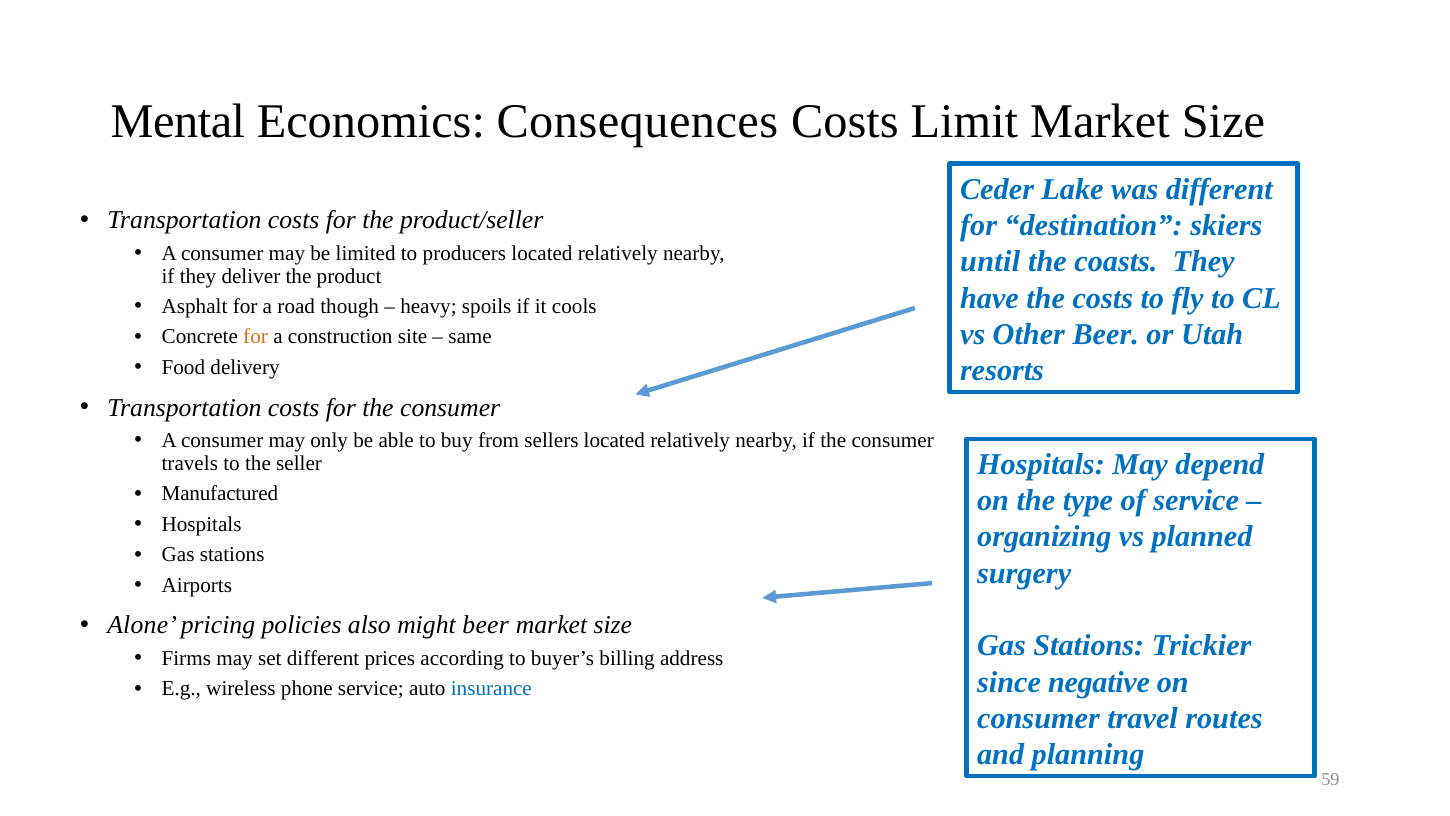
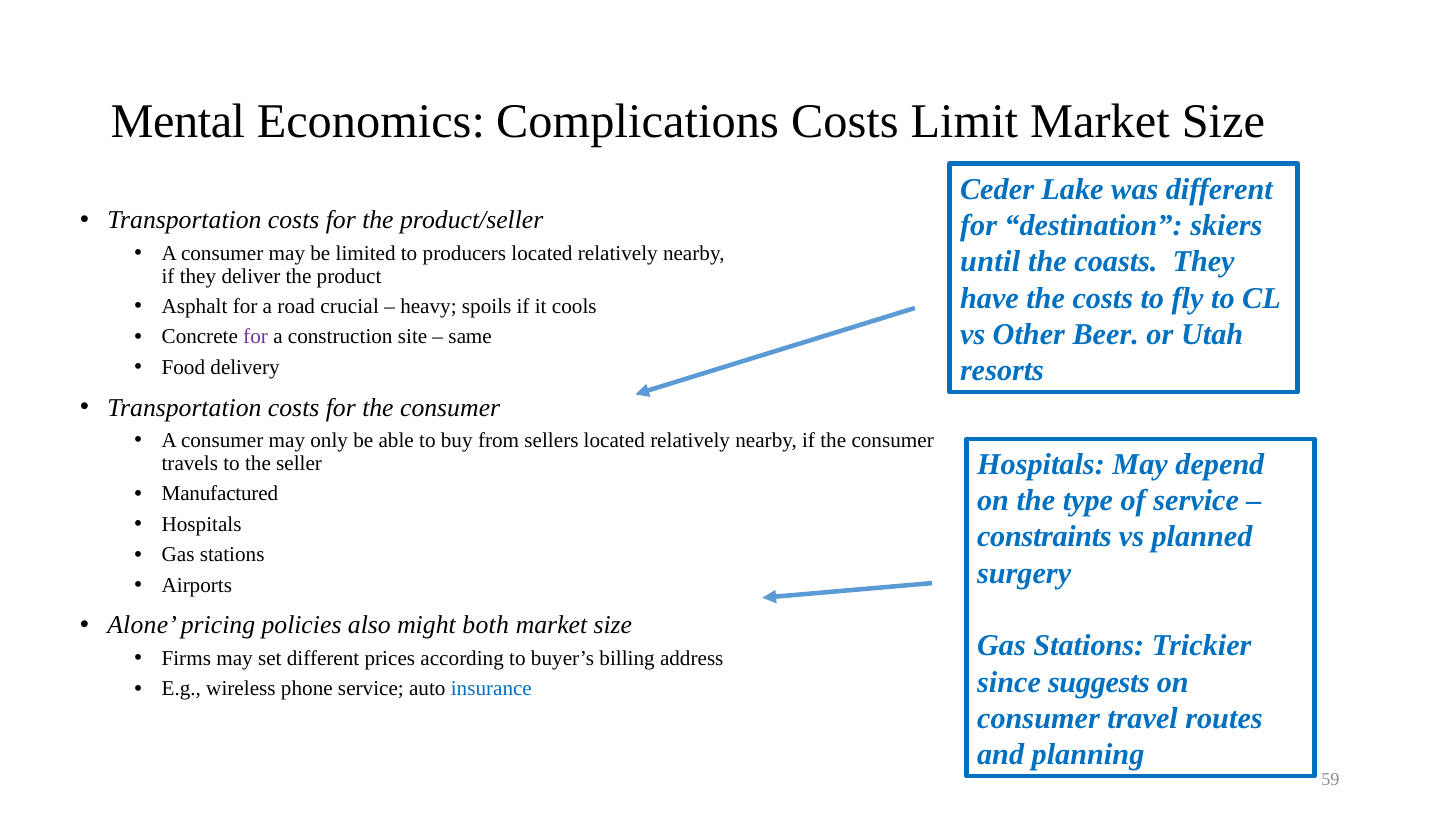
Consequences: Consequences -> Complications (638, 122)
though: though -> crucial (350, 306)
for colour: orange -> purple (256, 337)
organizing: organizing -> constraints (1044, 537)
might beer: beer -> both (486, 625)
negative: negative -> suggests (1099, 682)
